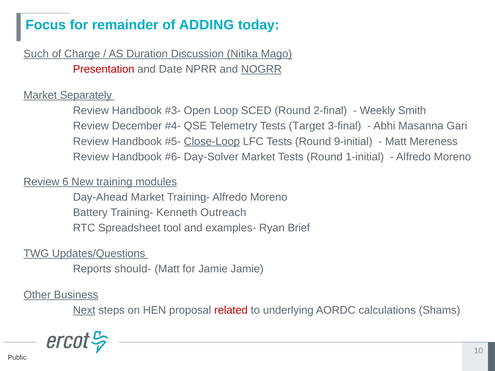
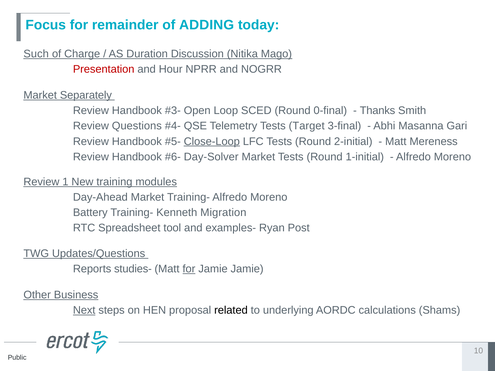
Date: Date -> Hour (171, 69)
NOGRR underline: present -> none (261, 69)
2-final: 2-final -> 0-final (330, 111)
Weekly: Weekly -> Thanks (378, 111)
December: December -> Questions (137, 126)
9-initial: 9-initial -> 2-initial (353, 141)
6: 6 -> 1 (65, 182)
Outreach: Outreach -> Migration (223, 213)
Brief: Brief -> Post (299, 228)
should-: should- -> studies- (133, 269)
for underline: none -> present (189, 269)
related colour: red -> black (231, 310)
